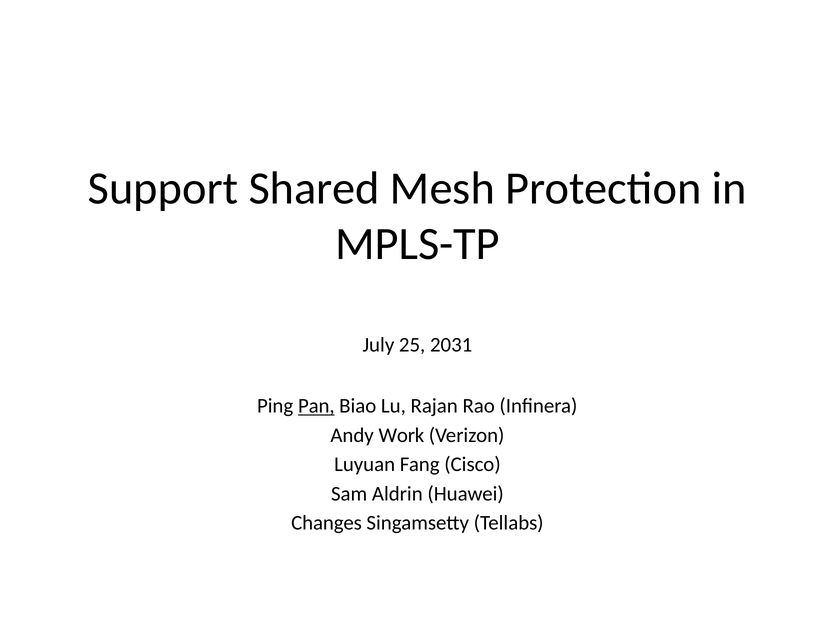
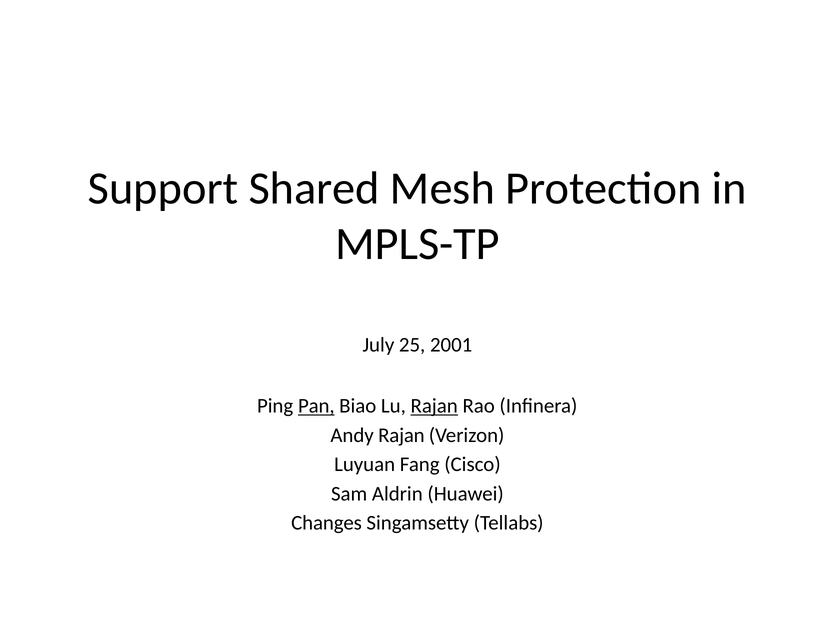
2031: 2031 -> 2001 (451, 345)
Rajan underline: none -> present (434, 406)
Andy Work: Work -> Rajan (401, 435)
